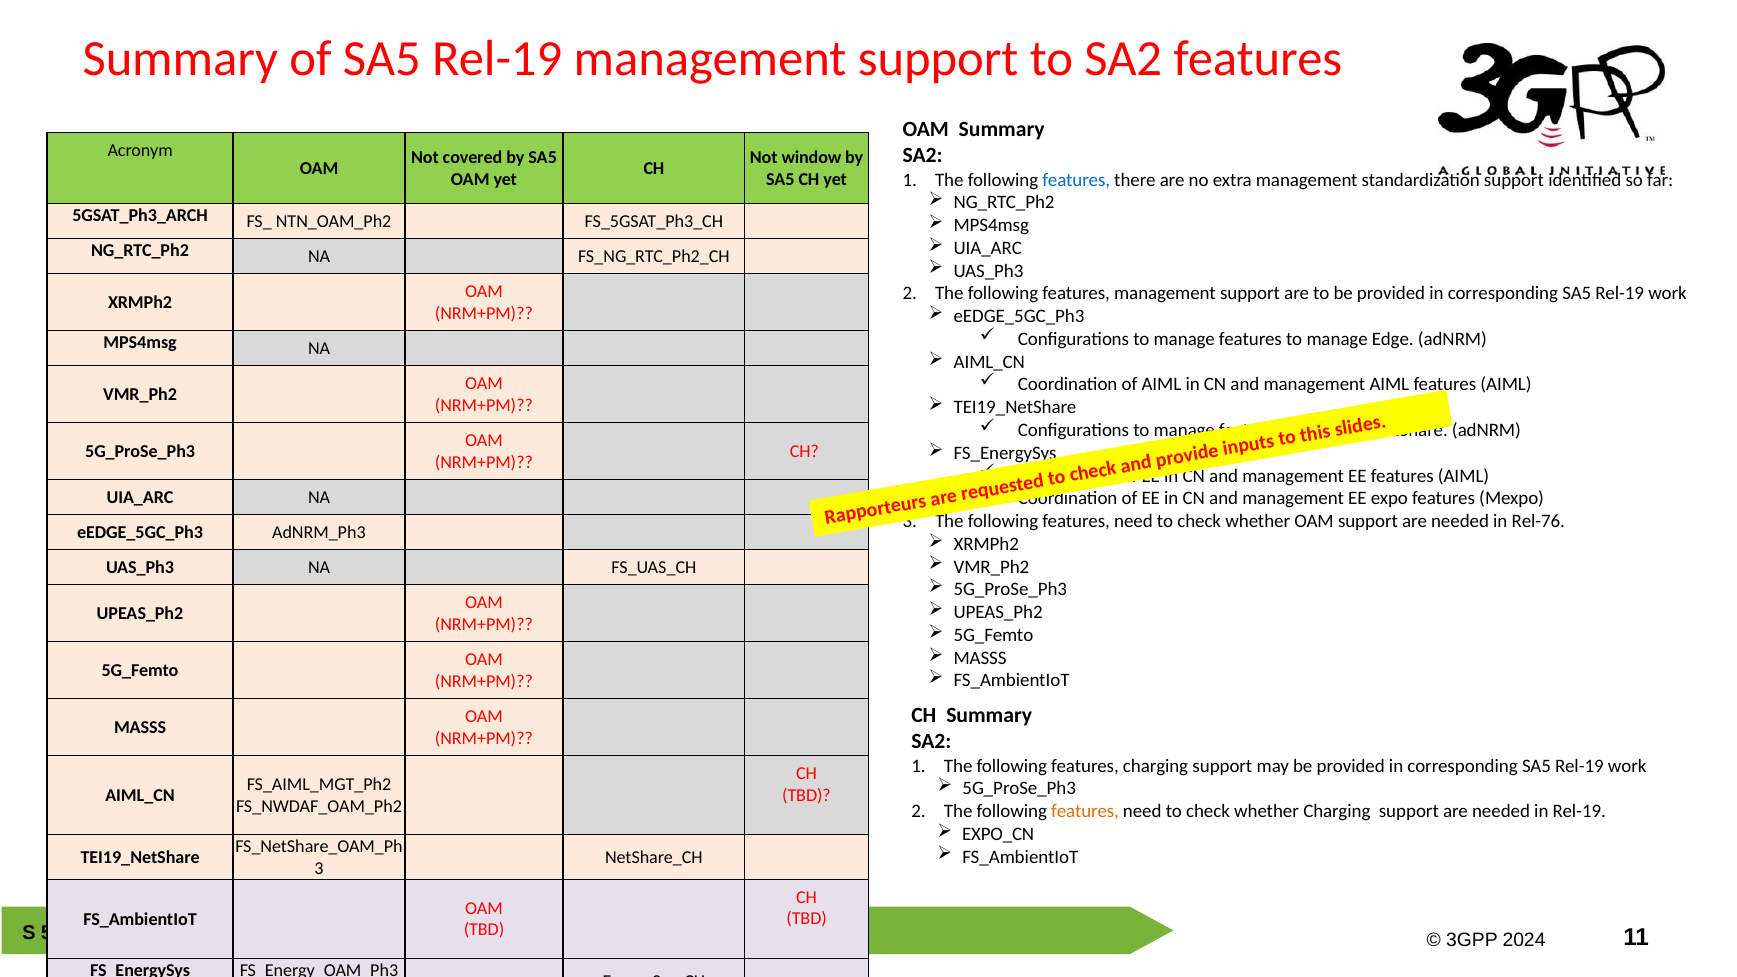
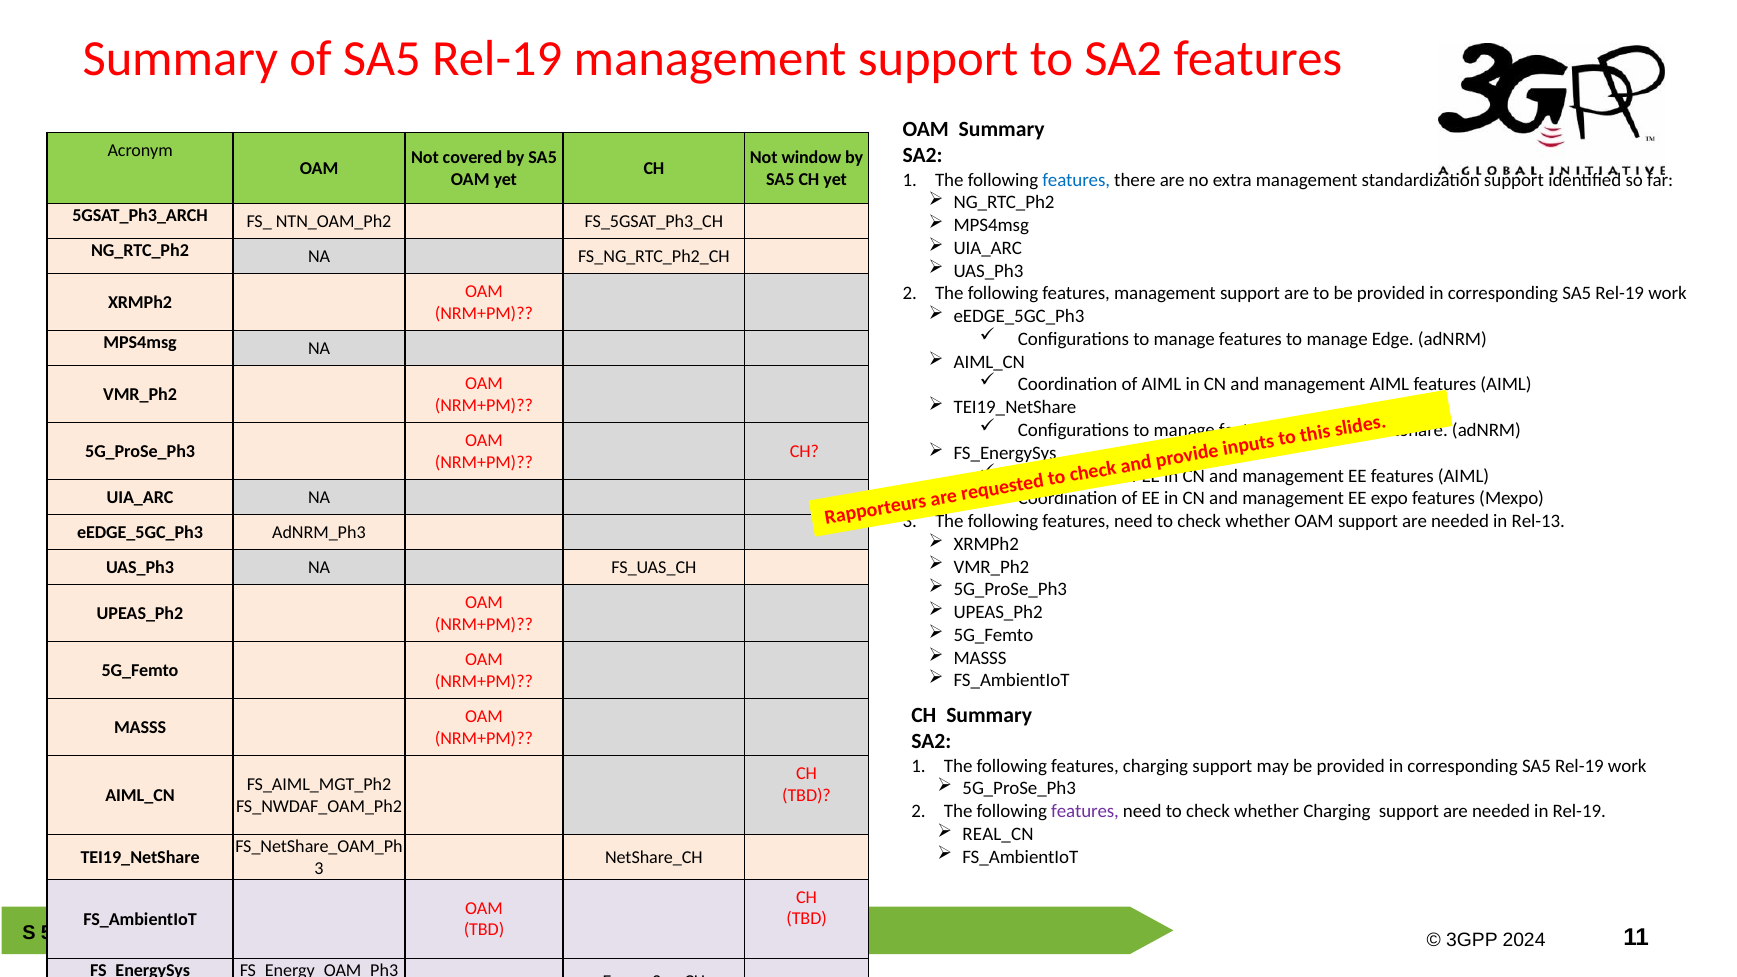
Rel-76: Rel-76 -> Rel-13 (1538, 521)
features colour: orange -> purple (1085, 811)
EXPO_CN: EXPO_CN -> REAL_CN (998, 834)
